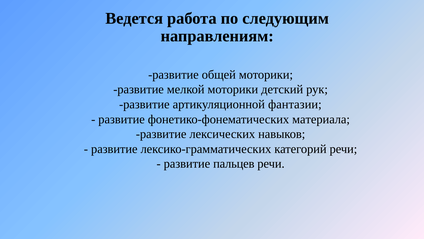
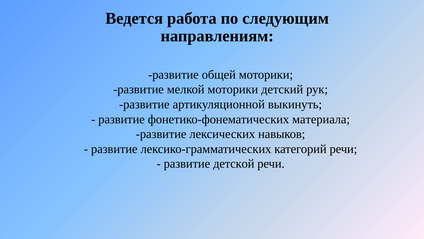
фантазии: фантазии -> выкинуть (295, 104)
пальцев: пальцев -> детской (234, 164)
